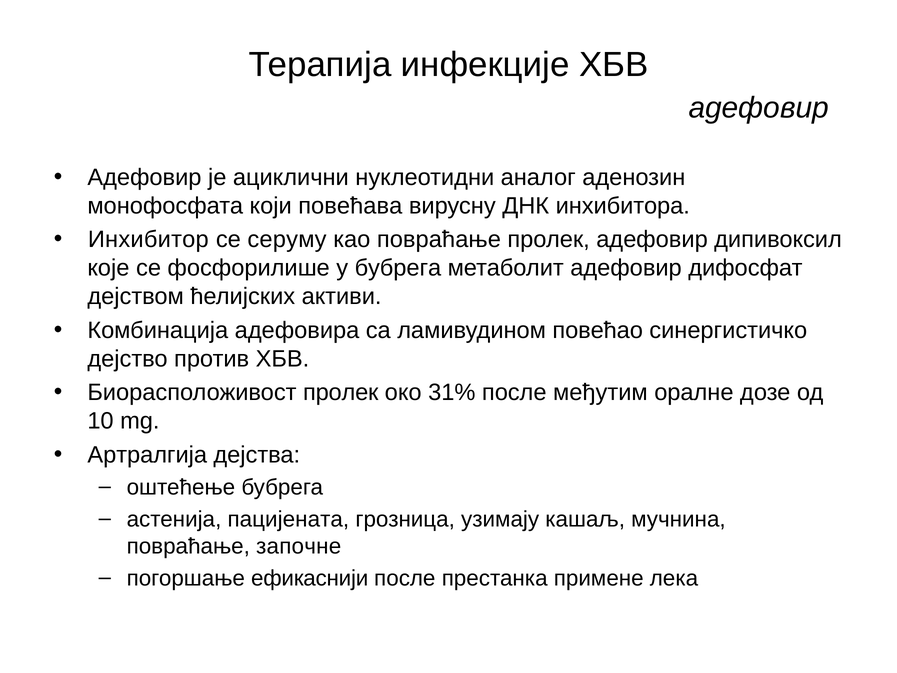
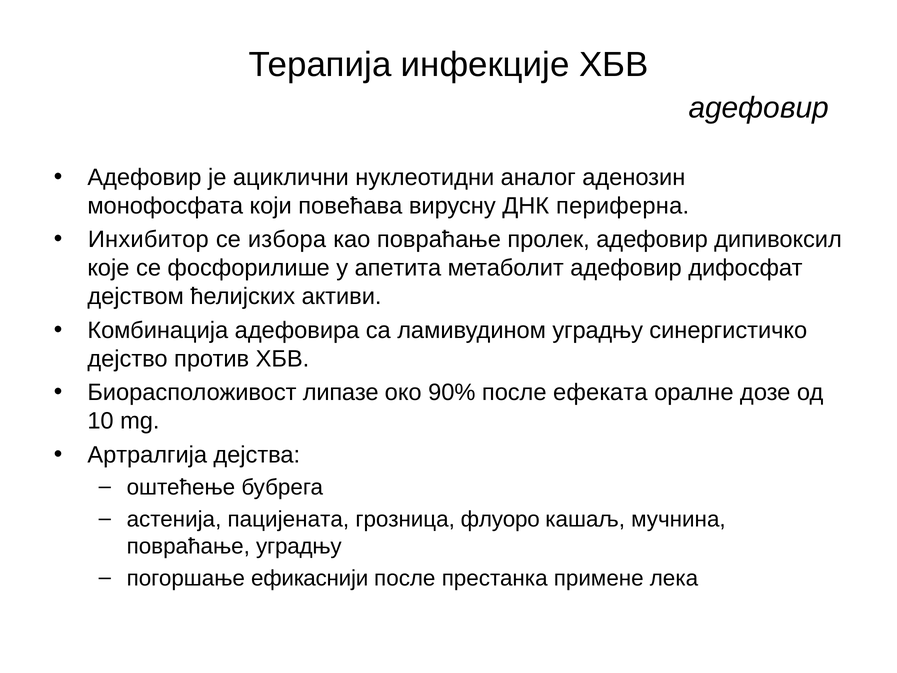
инхибитора: инхибитора -> периферна (623, 206)
серуму: серуму -> избора (287, 240)
у бубрега: бубрега -> апетита (398, 268)
ламивудином повећао: повећао -> уградњу (598, 330)
Биорасположивост пролек: пролек -> липазе (341, 392)
31%: 31% -> 90% (452, 392)
међутим: међутим -> ефеката (600, 392)
узимају: узимају -> флуоро (500, 519)
повраћање започне: започне -> уградњу (299, 546)
